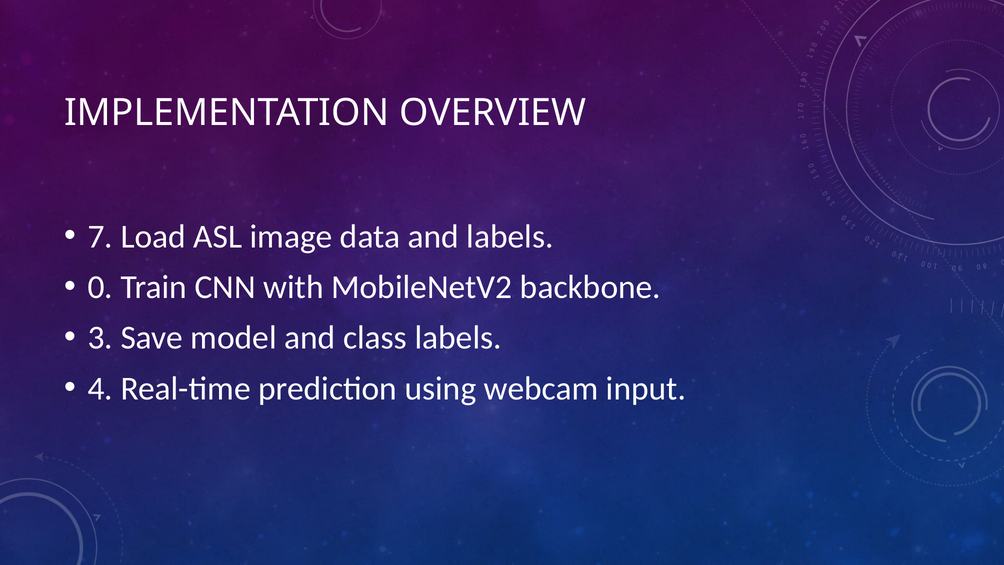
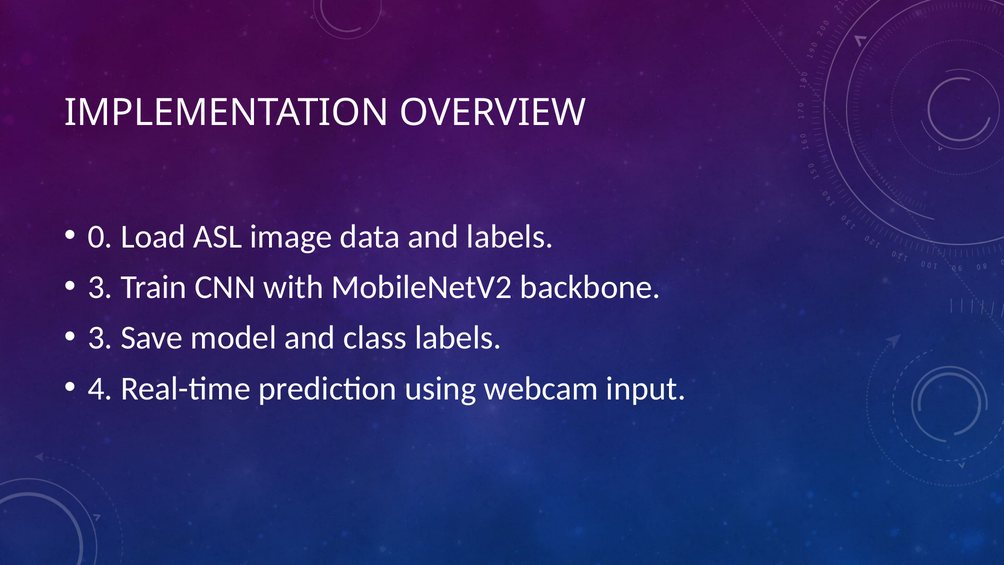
7: 7 -> 0 (100, 236)
0: 0 -> 3 (100, 287)
